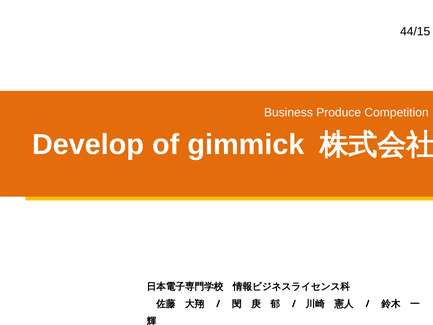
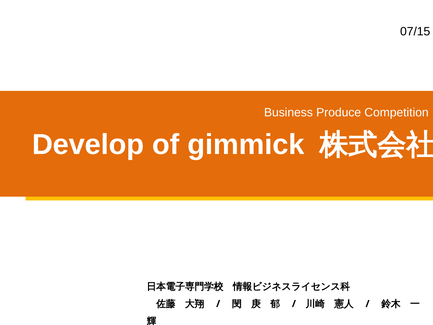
44/15: 44/15 -> 07/15 (415, 32)
